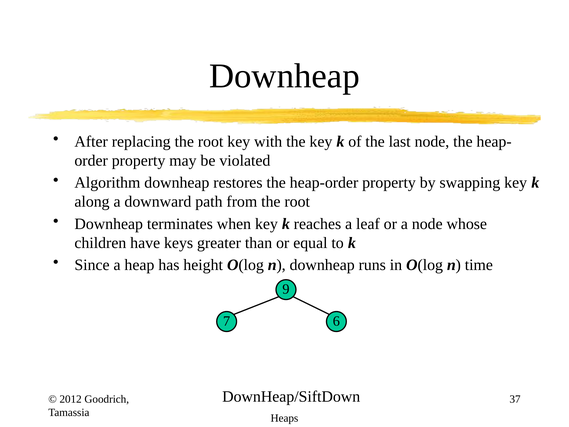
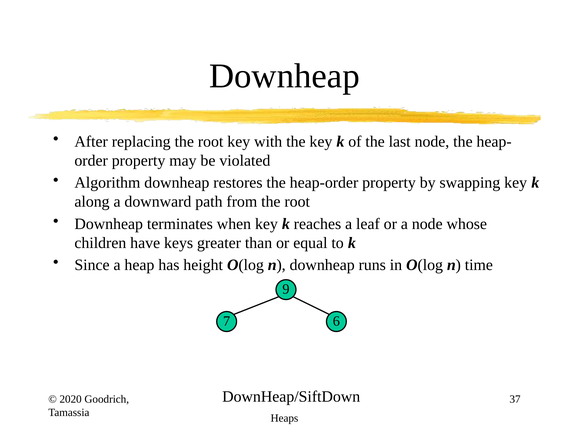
2012: 2012 -> 2020 (71, 399)
